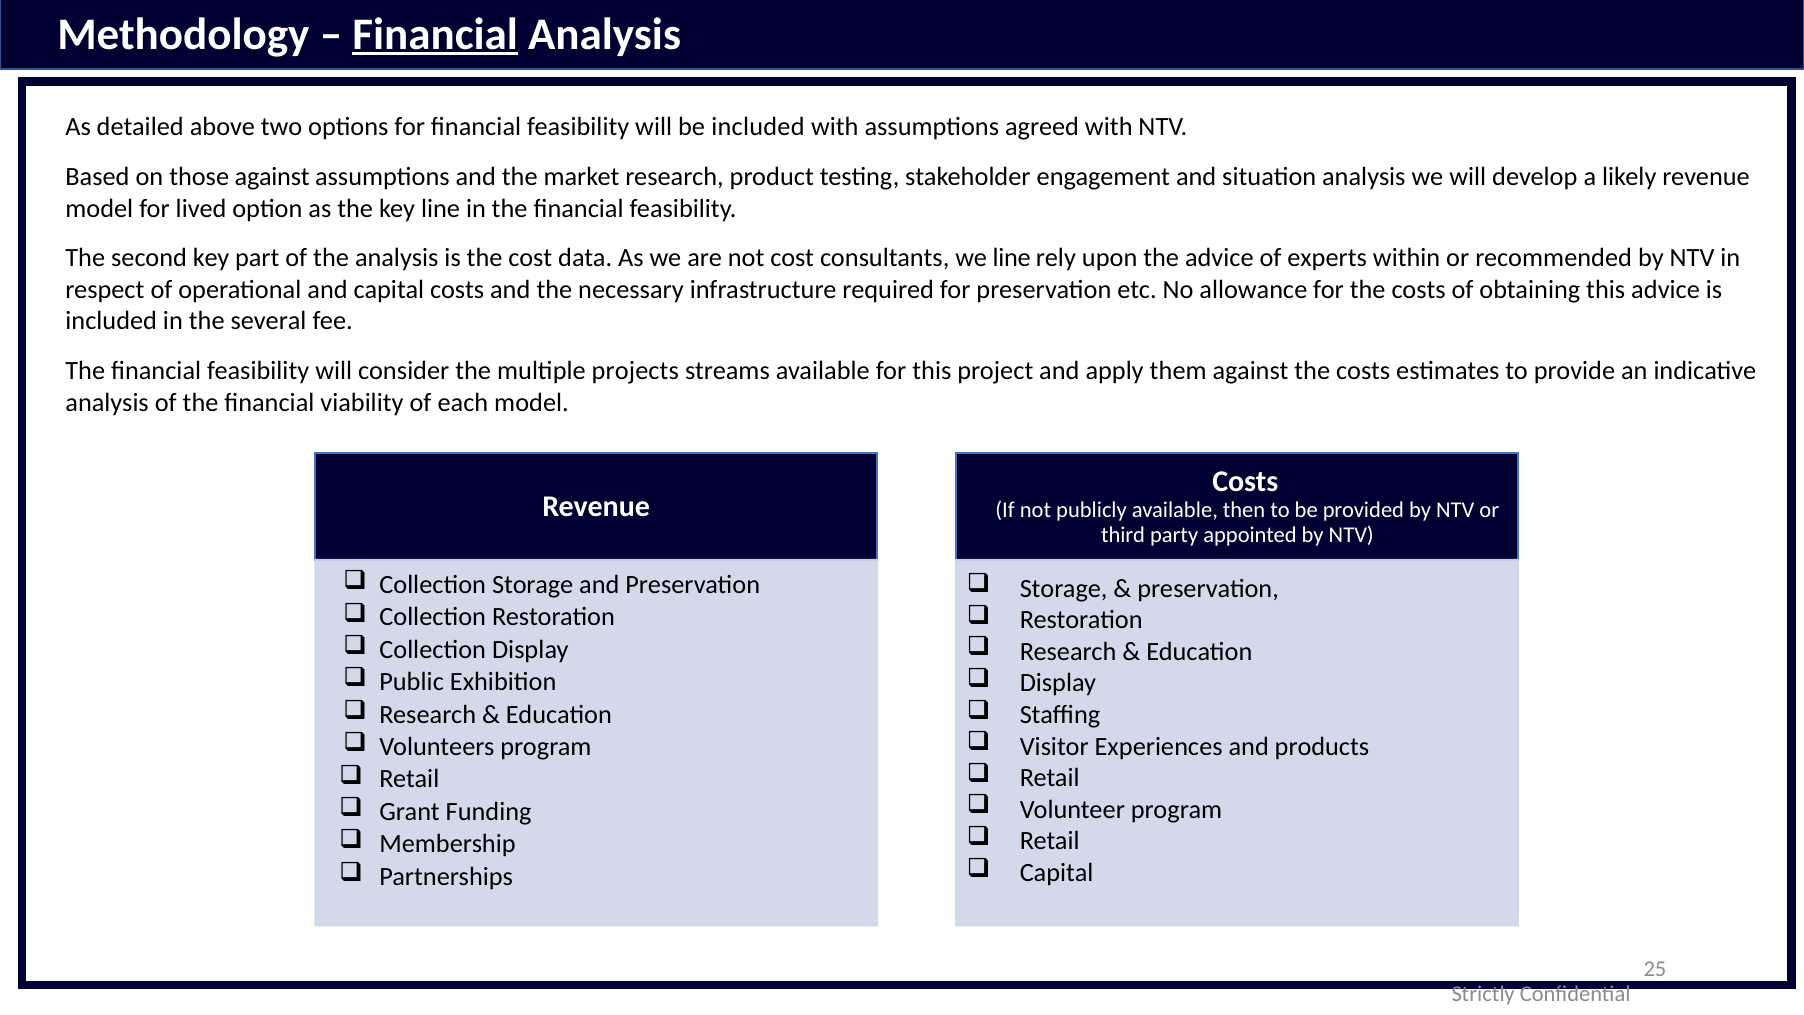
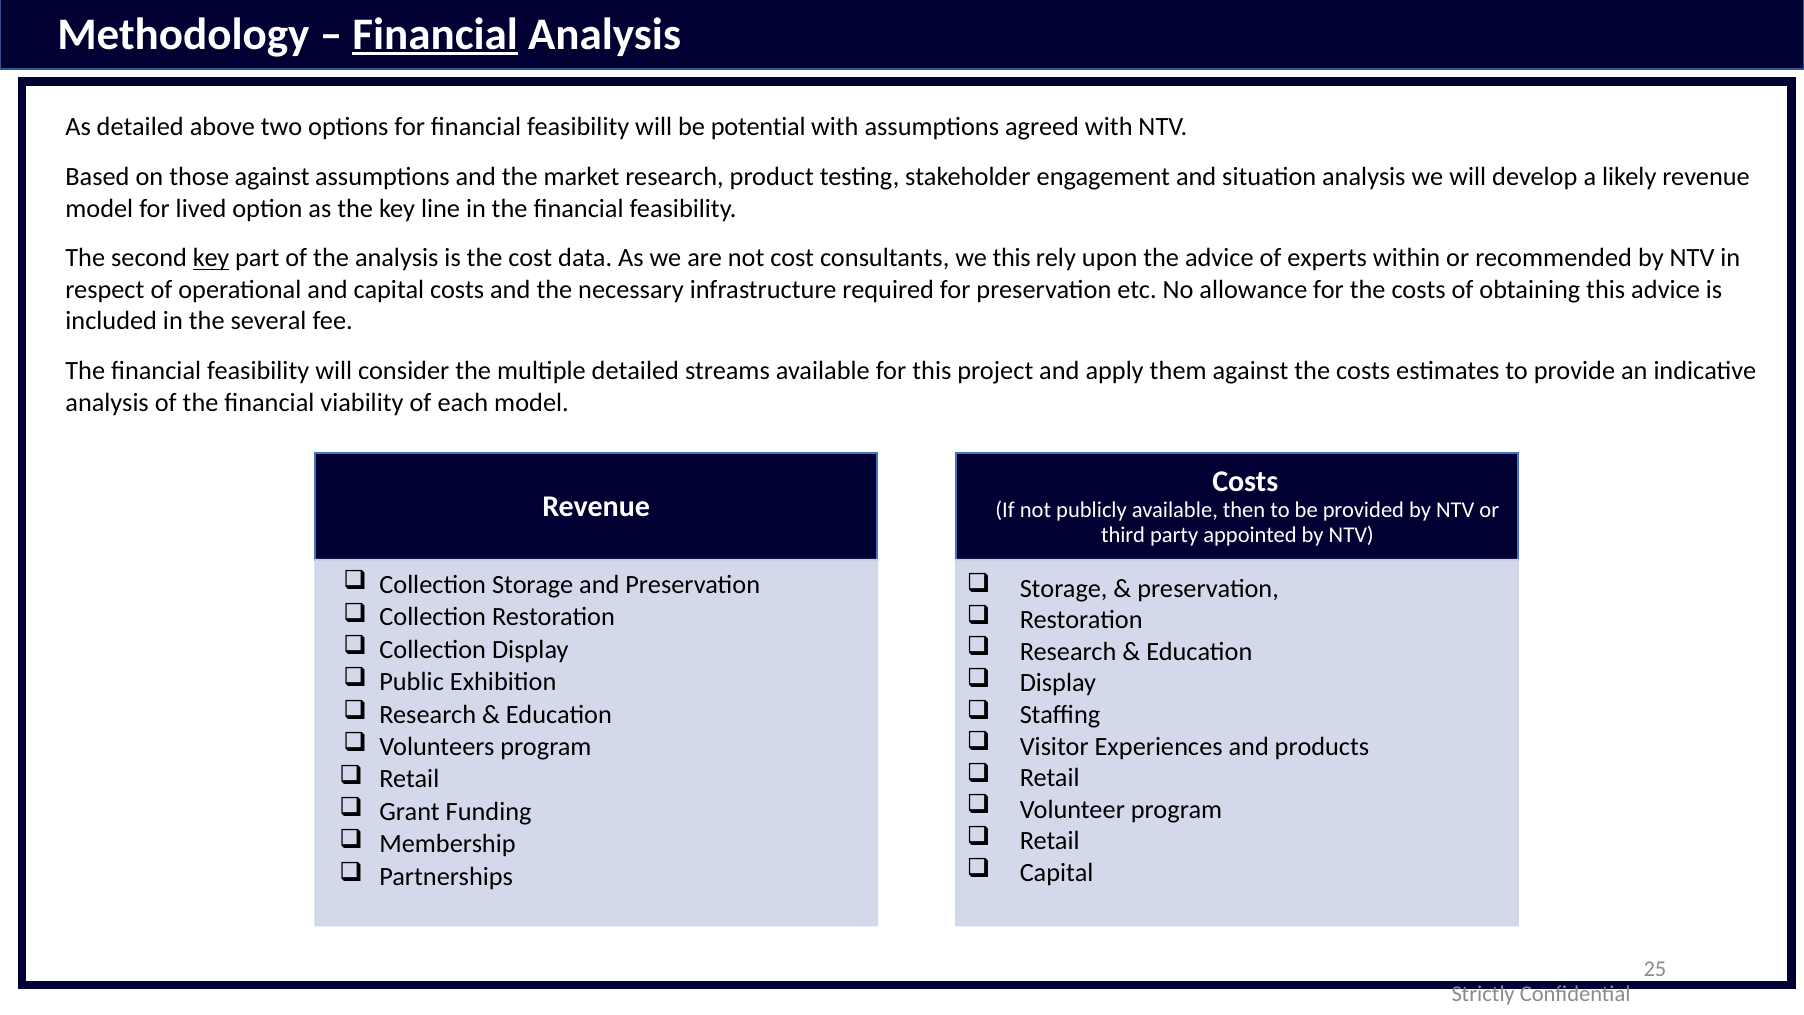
be included: included -> potential (758, 127)
key underline: none -> present (211, 258)
we line: line -> this (1012, 258)
multiple projects: projects -> detailed (635, 371)
